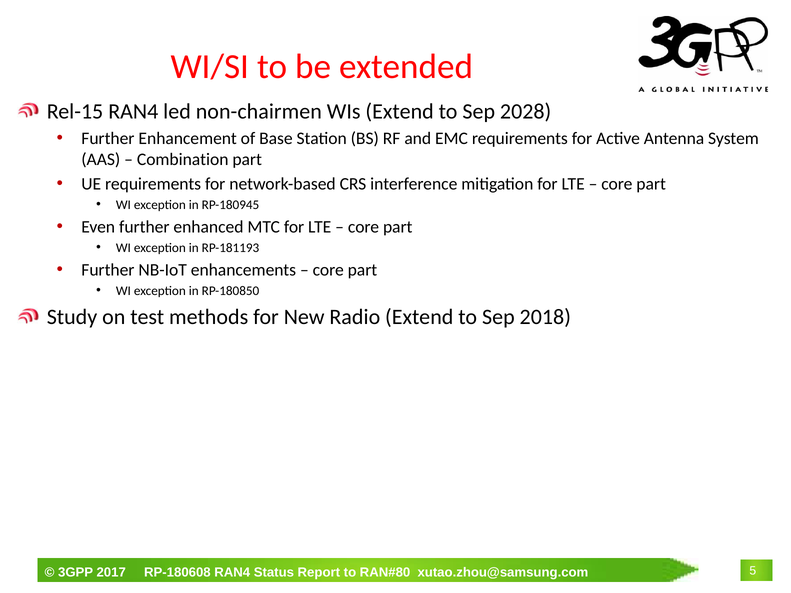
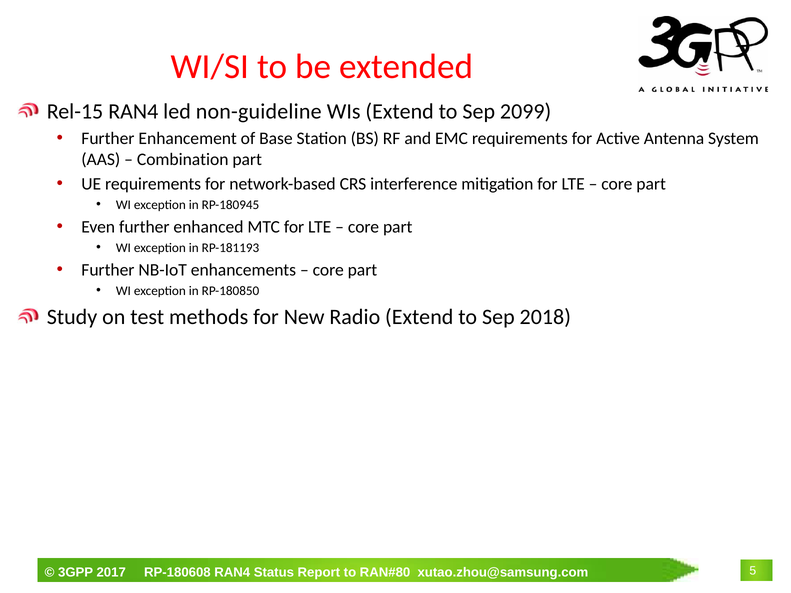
non-chairmen: non-chairmen -> non-guideline (259, 111)
2028: 2028 -> 2099 (526, 111)
